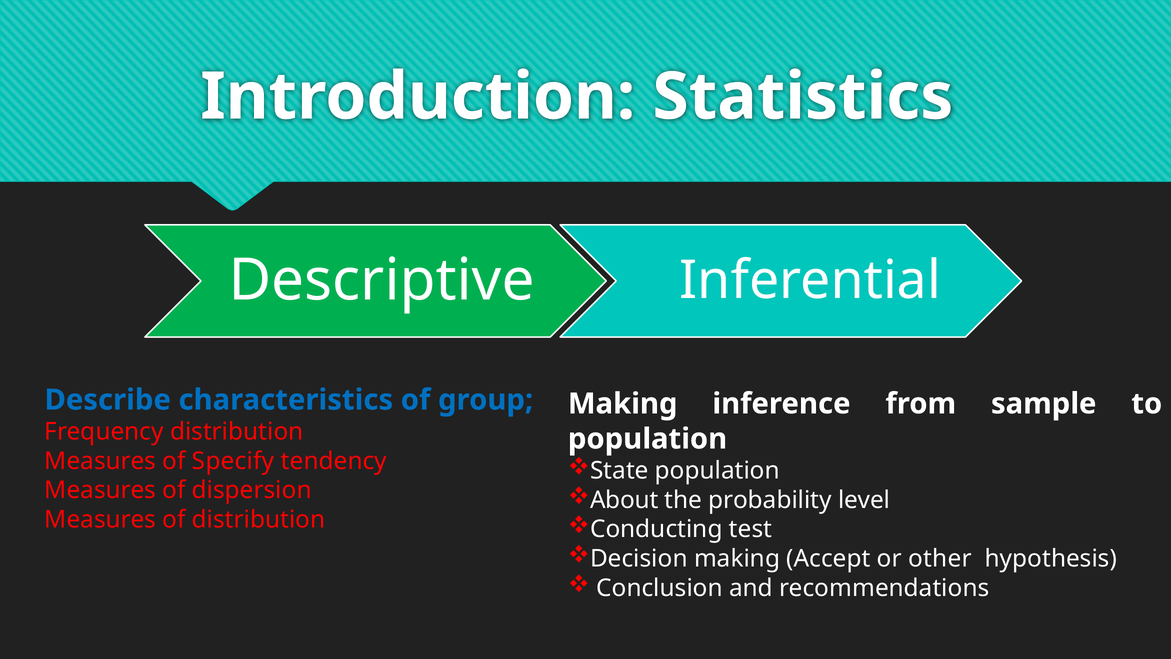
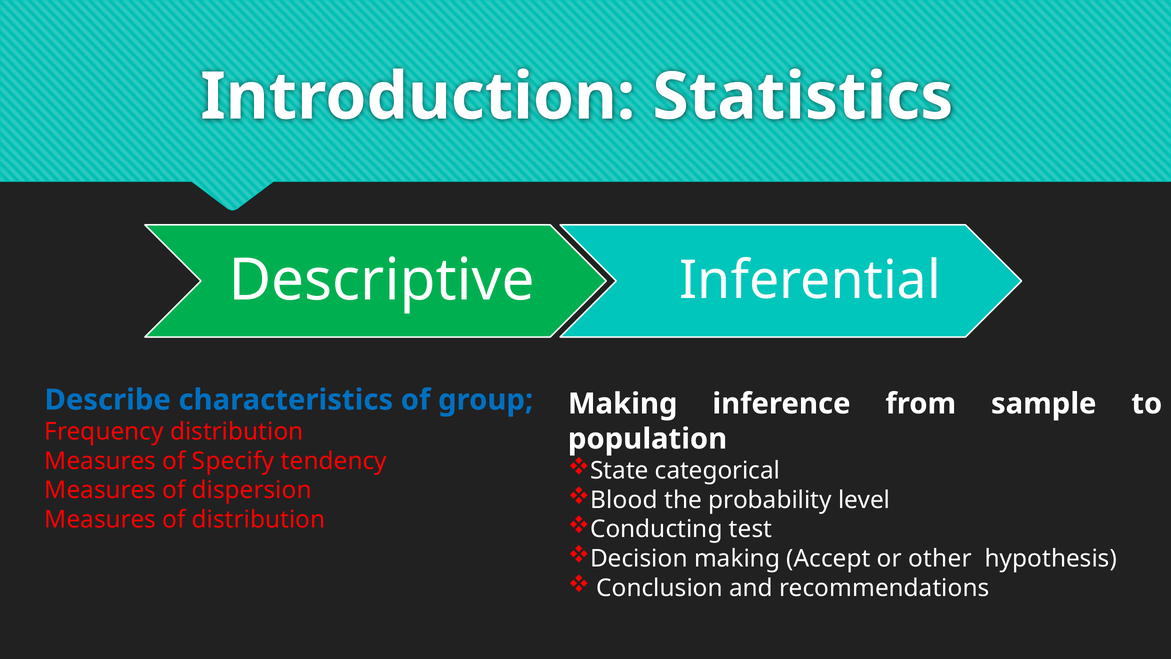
State population: population -> categorical (717, 471)
About: About -> Blood (624, 500)
